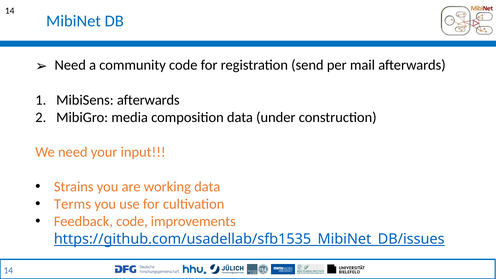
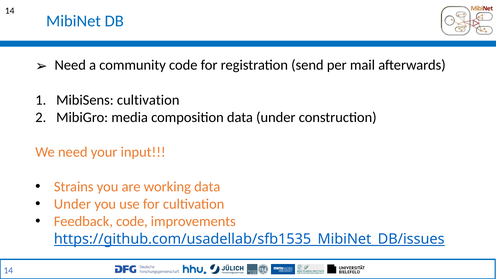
MibiSens afterwards: afterwards -> cultivation (148, 100)
Terms: Terms -> Under (72, 204)
